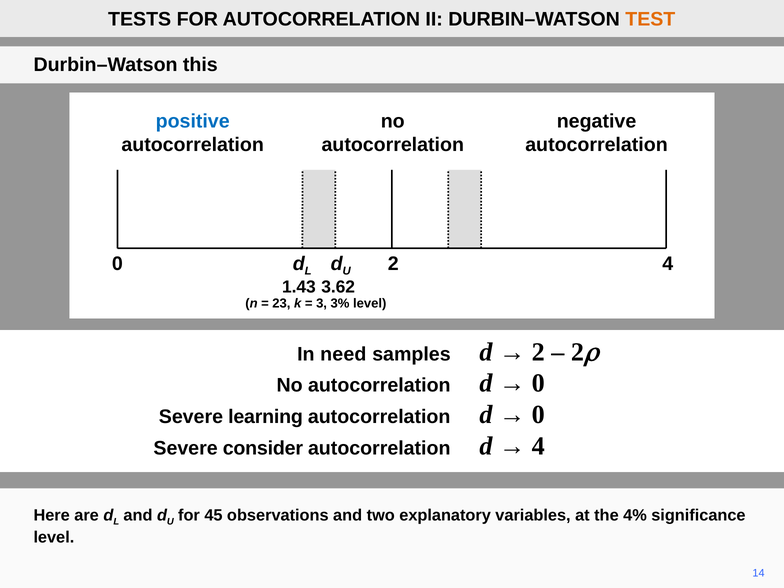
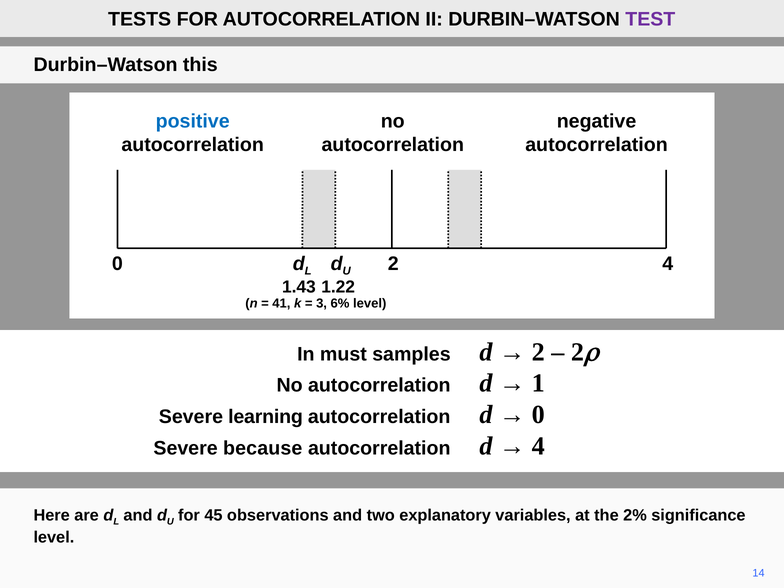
TEST colour: orange -> purple (650, 19)
3.62: 3.62 -> 1.22 (338, 287)
23: 23 -> 41 (281, 303)
3%: 3% -> 6% (340, 303)
need: need -> must (343, 354)
0: 0 -> 1 (538, 383)
consider: consider -> because (263, 448)
4%: 4% -> 2% (635, 515)
